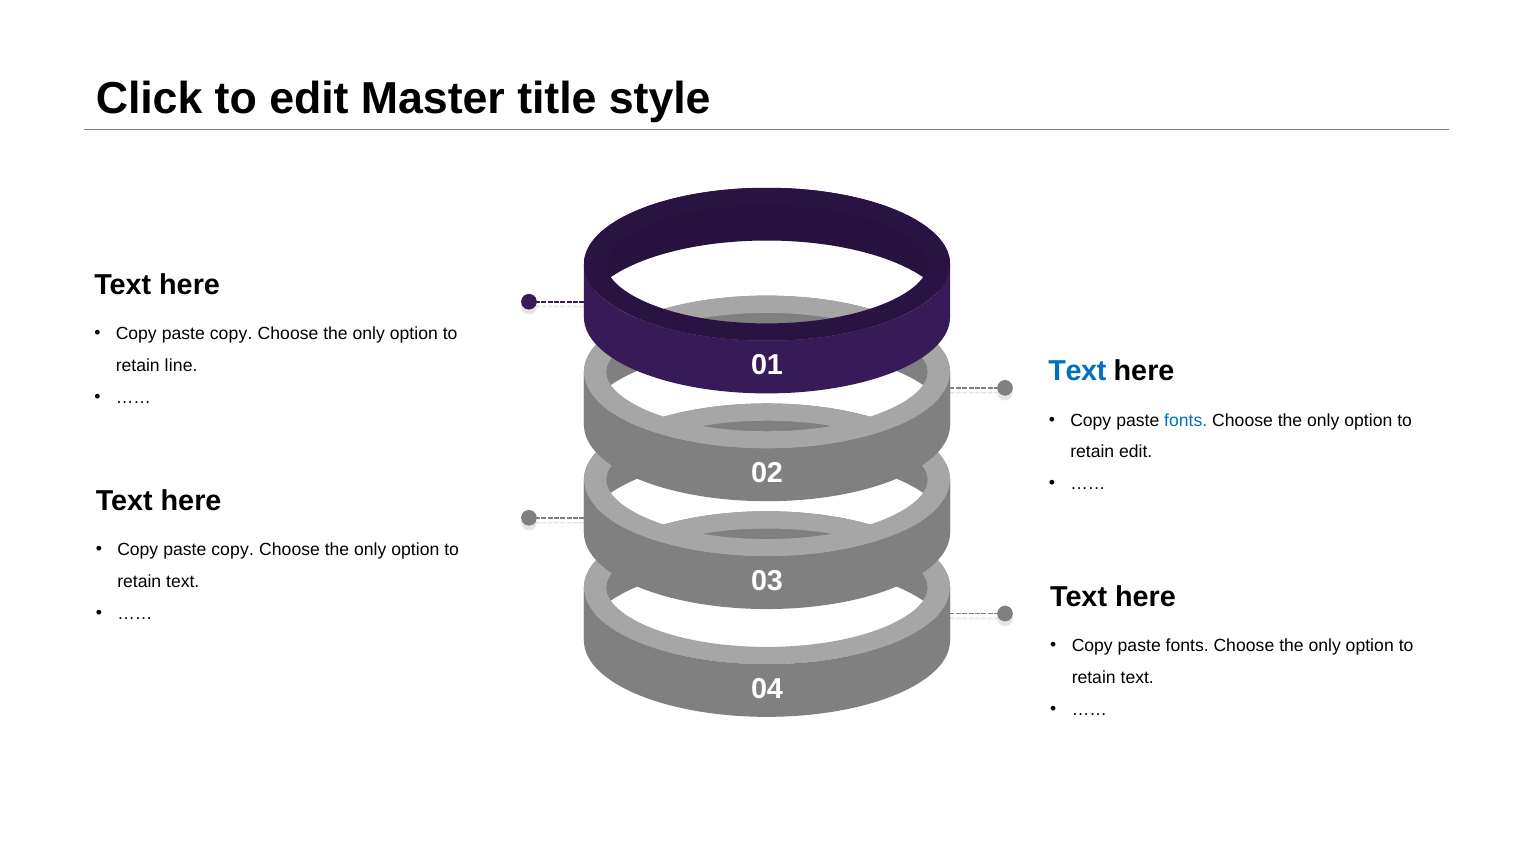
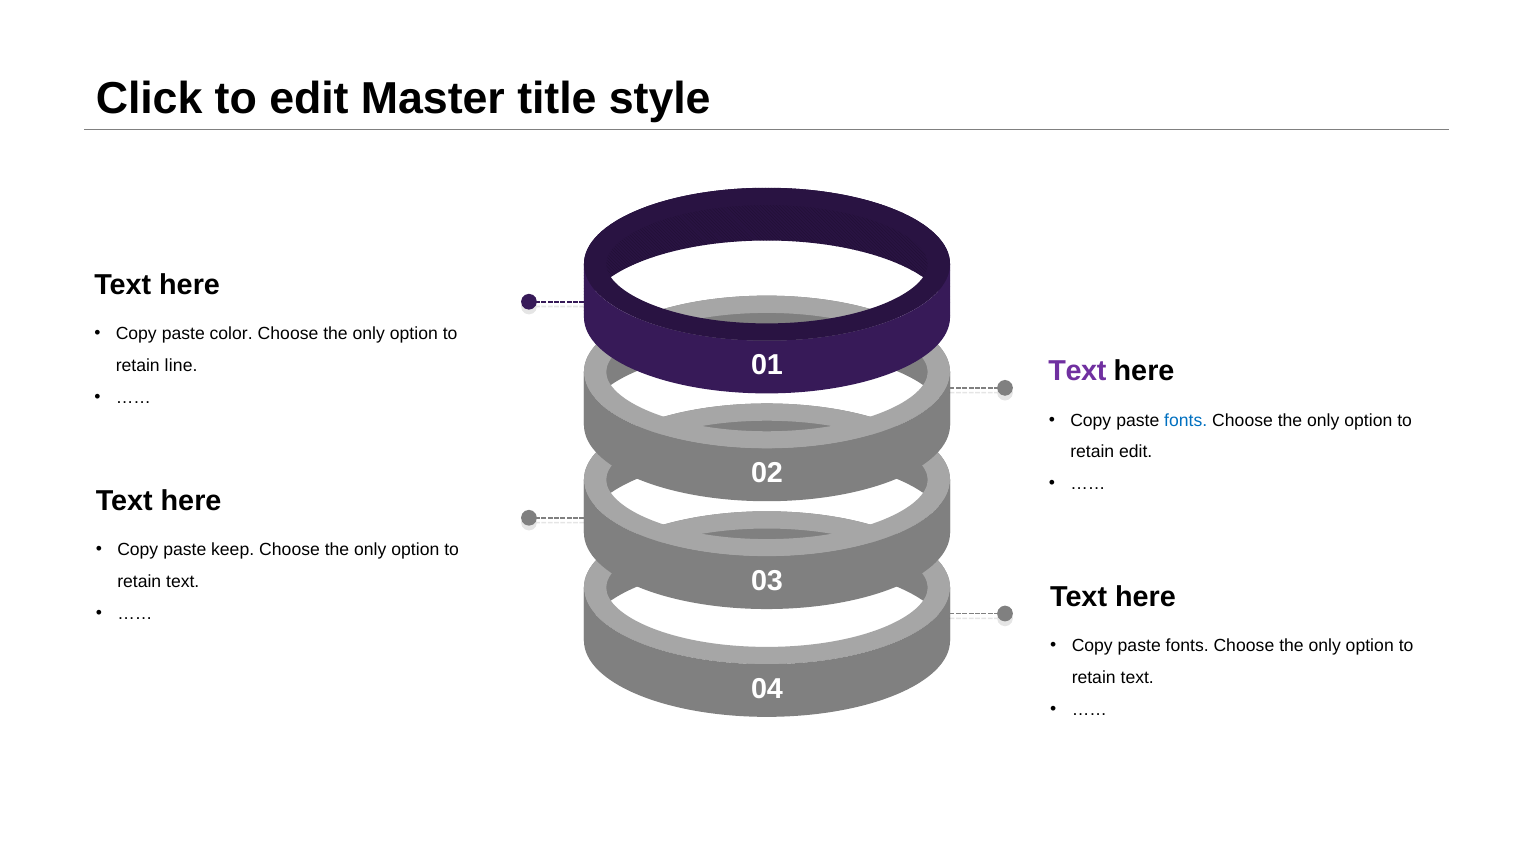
copy: copy -> color (231, 334)
Text colour: blue -> purple (1077, 371)
copy: copy -> keep (233, 550)
